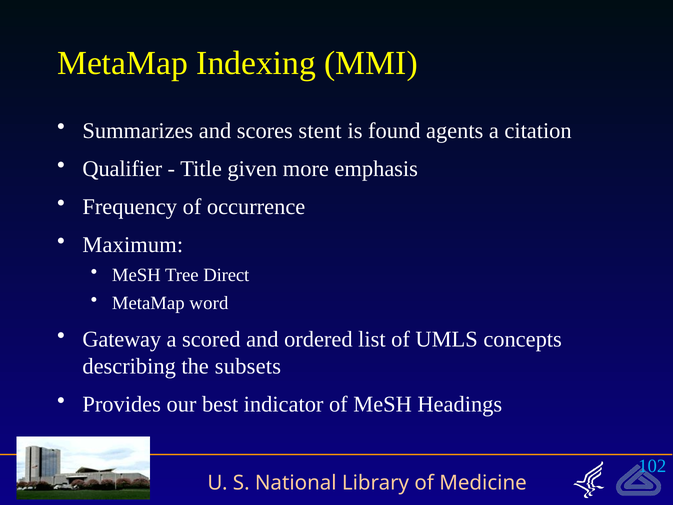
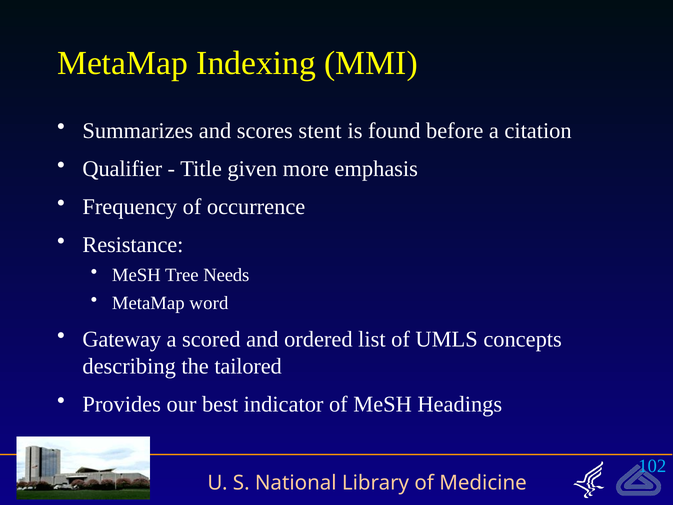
agents: agents -> before (455, 131)
Maximum: Maximum -> Resistance (133, 245)
Direct: Direct -> Needs (226, 275)
subsets: subsets -> tailored (248, 366)
